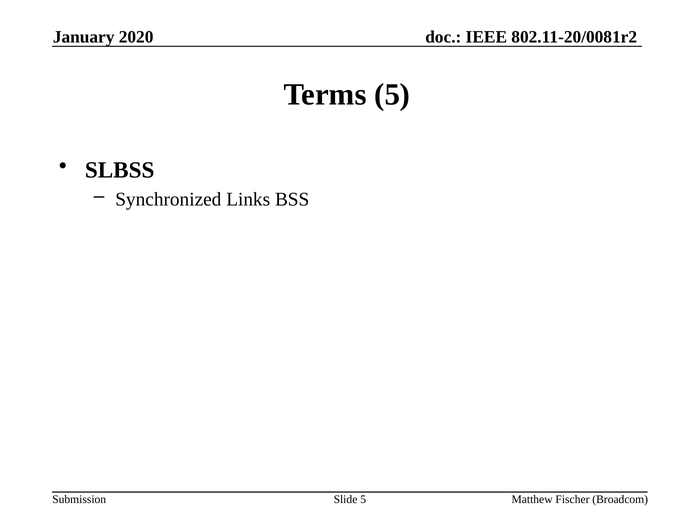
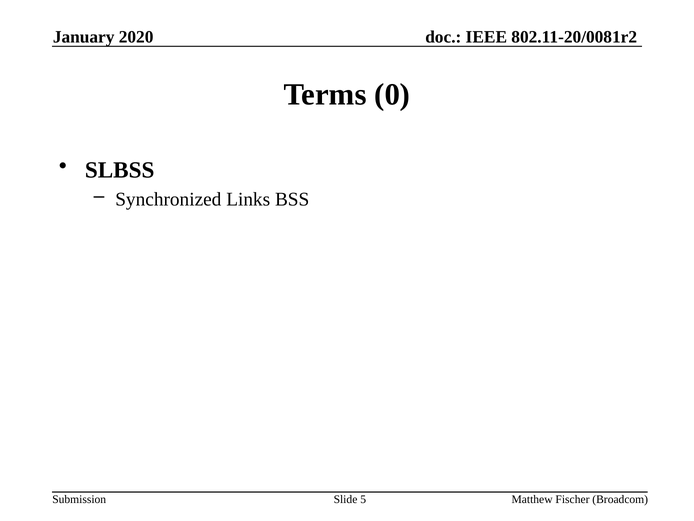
Terms 5: 5 -> 0 (392, 95)
